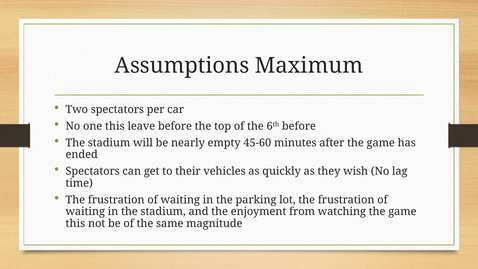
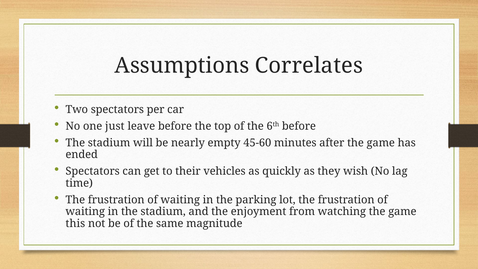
Maximum: Maximum -> Correlates (309, 66)
one this: this -> just (115, 126)
